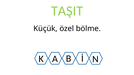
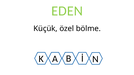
TAŞIT: TAŞIT -> EDEN (67, 11)
